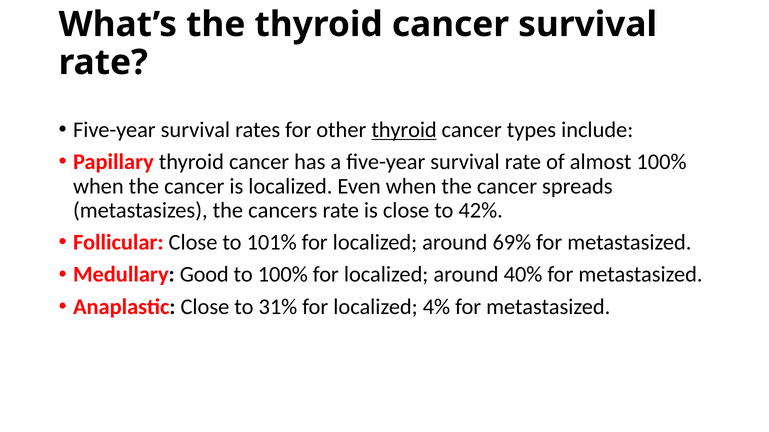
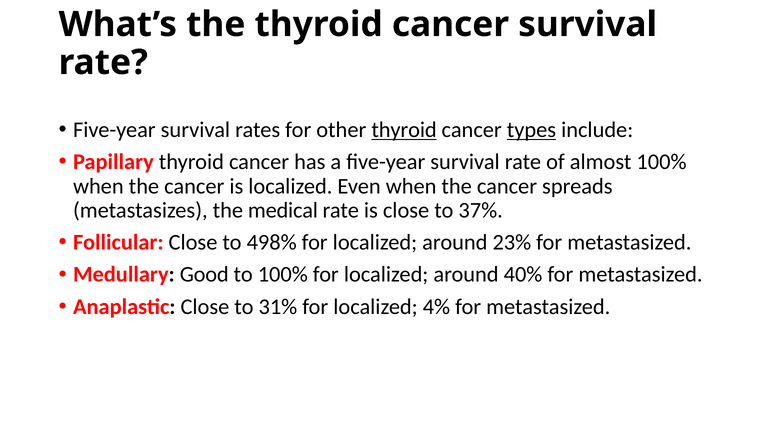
types underline: none -> present (531, 130)
cancers: cancers -> medical (283, 211)
42%: 42% -> 37% (481, 211)
101%: 101% -> 498% (272, 243)
69%: 69% -> 23% (512, 243)
